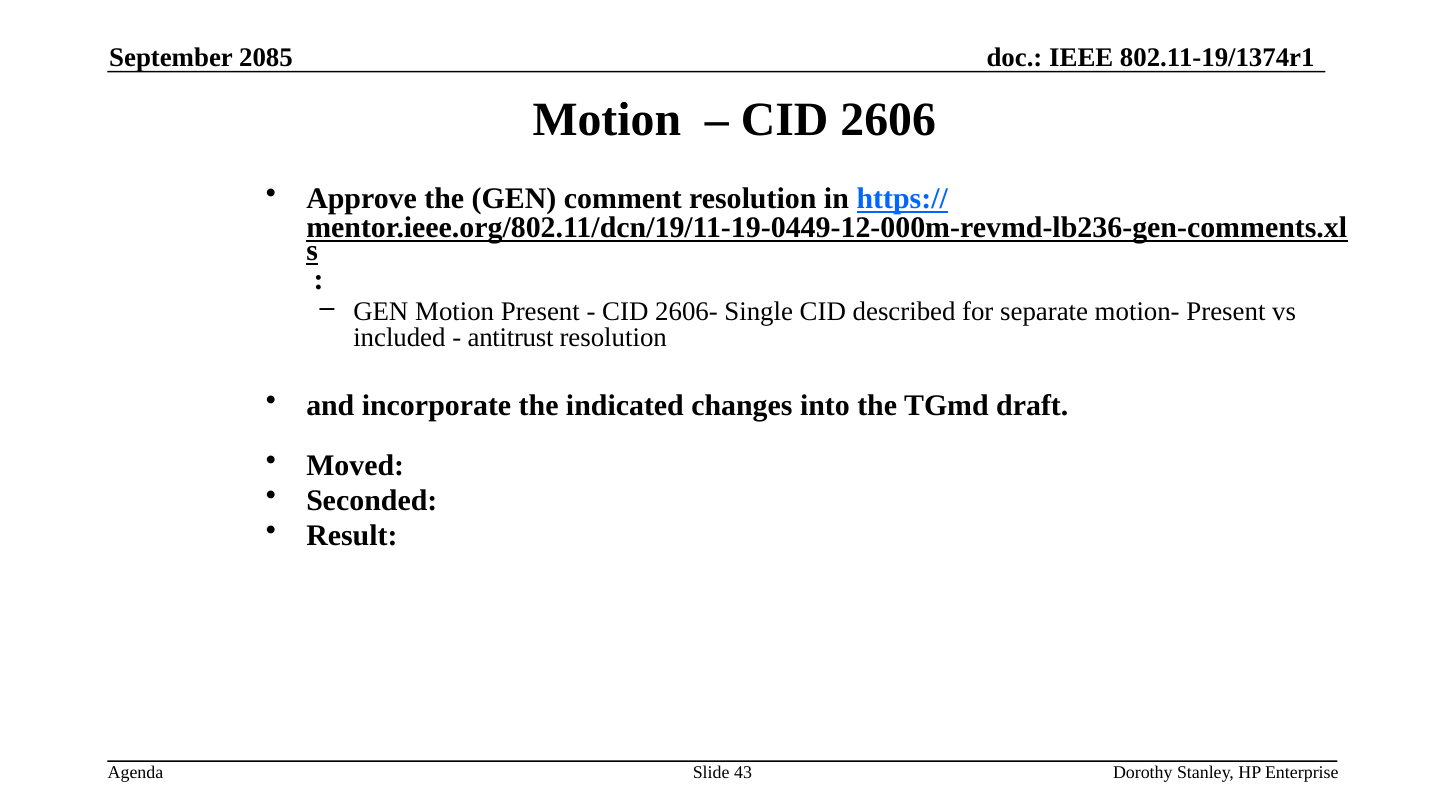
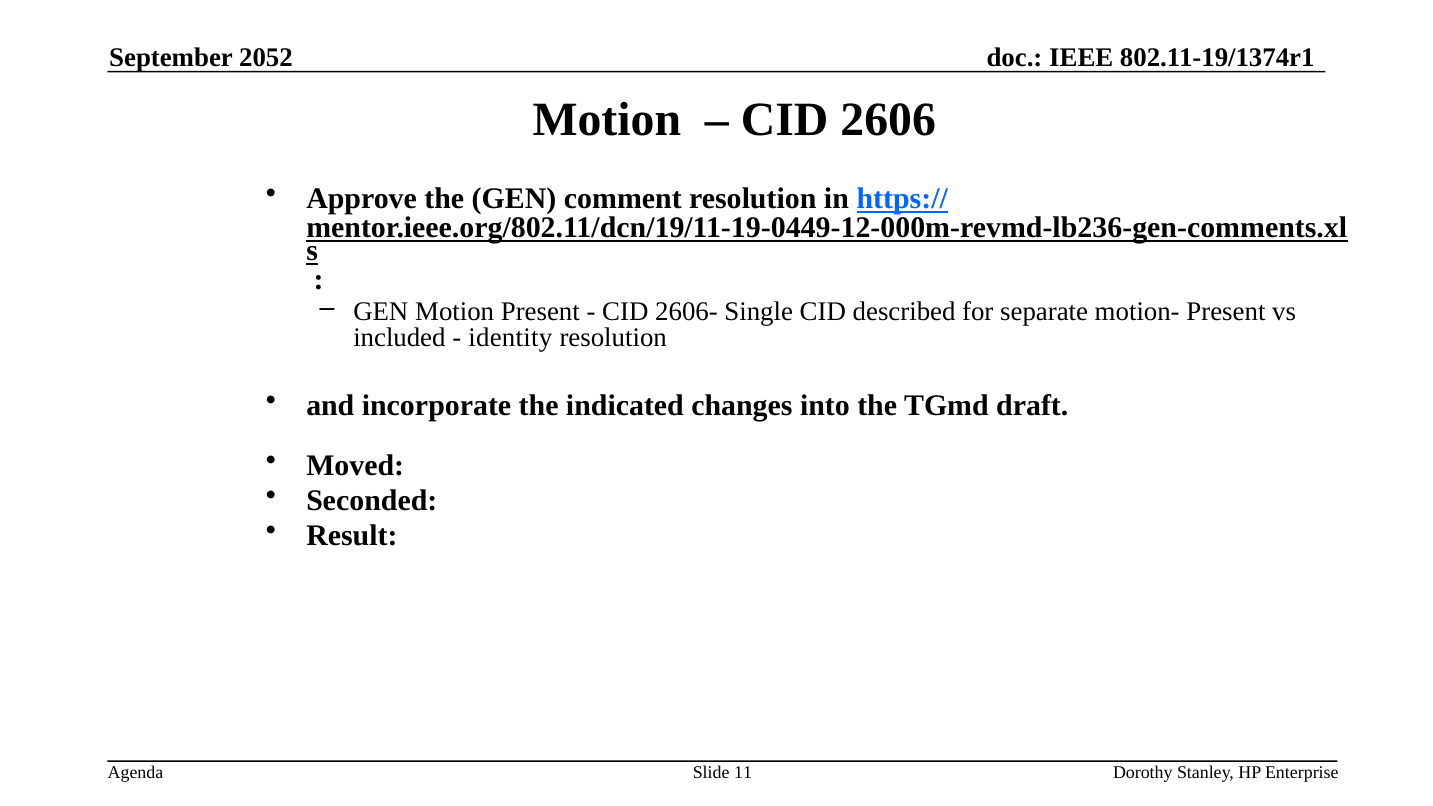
2085: 2085 -> 2052 (266, 57)
antitrust: antitrust -> identity (510, 338)
43: 43 -> 11 (743, 773)
